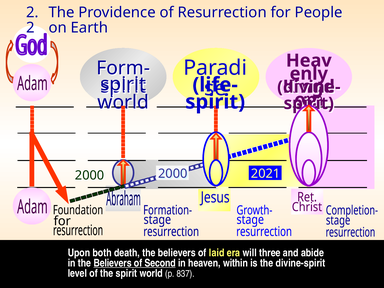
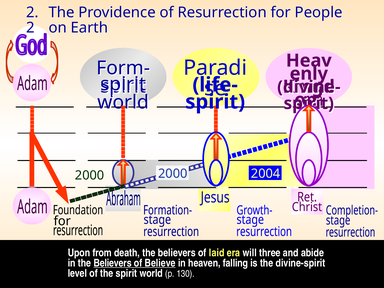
2021: 2021 -> 2004 (266, 174)
both: both -> from (102, 253)
Second: Second -> Believe (160, 263)
within: within -> falling (235, 263)
837: 837 -> 130 (186, 274)
